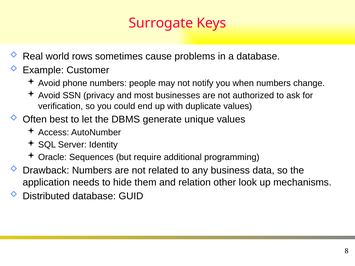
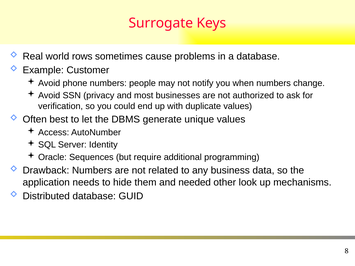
relation: relation -> needed (195, 182)
